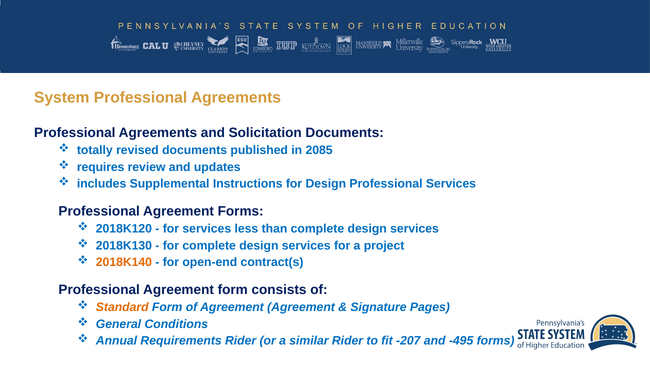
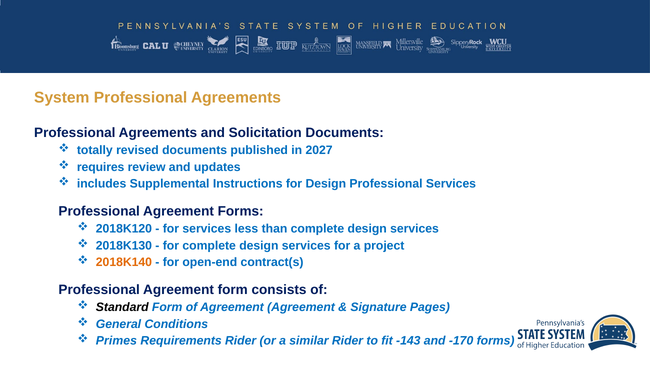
2085: 2085 -> 2027 (319, 150)
Standard colour: orange -> black (122, 307)
Annual: Annual -> Primes (116, 340)
-207: -207 -> -143 (408, 340)
-495: -495 -> -170 (461, 340)
